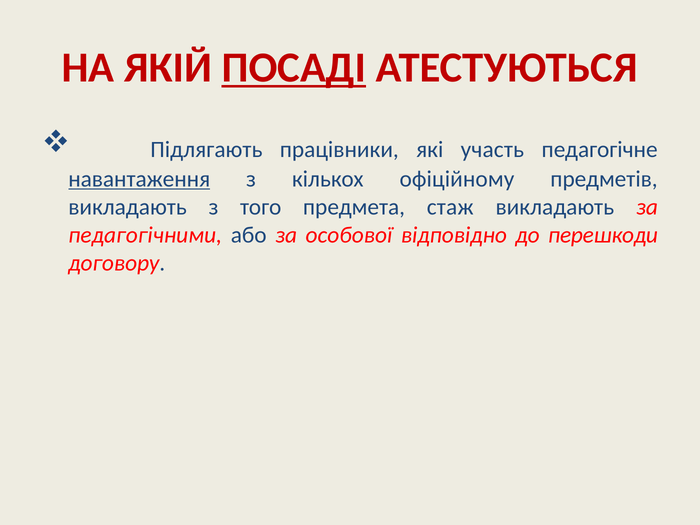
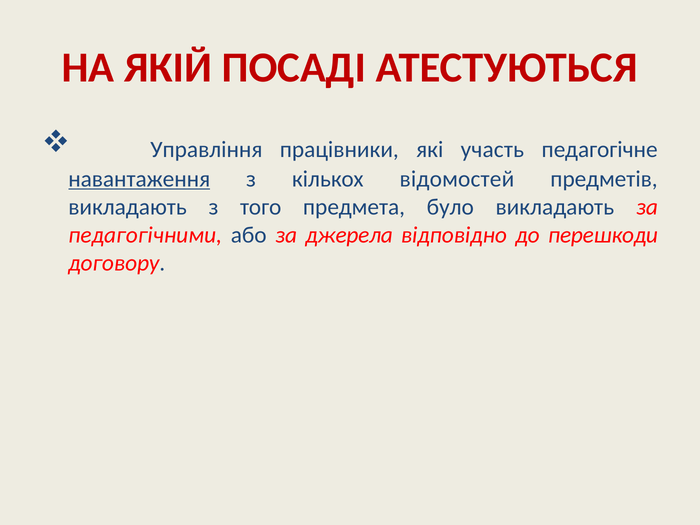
ПОСАДІ underline: present -> none (294, 68)
Підлягають: Підлягають -> Управління (206, 149)
офіційному: офіційному -> відомостей (457, 179)
стаж: стаж -> було (450, 207)
особової: особової -> джерела (349, 235)
